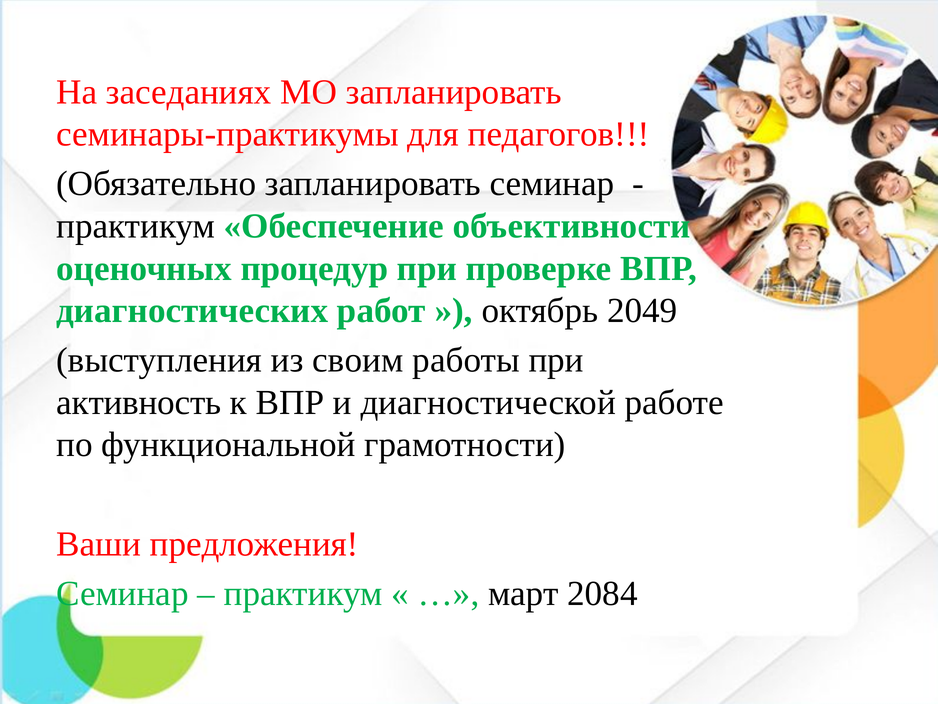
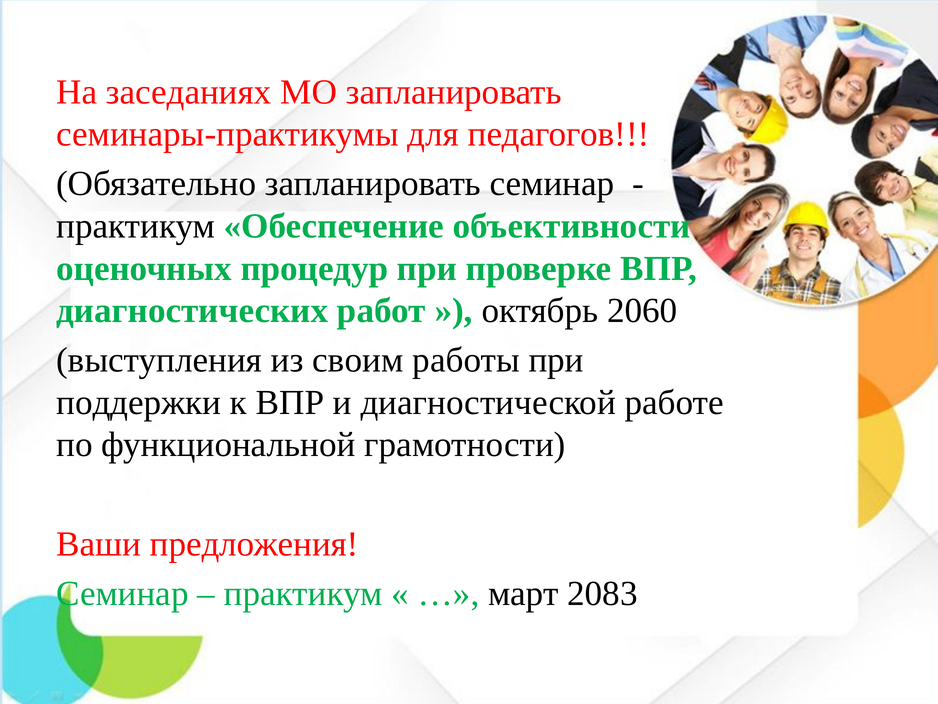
2049: 2049 -> 2060 (642, 310)
активность: активность -> поддержки (139, 402)
2084: 2084 -> 2083 (602, 593)
